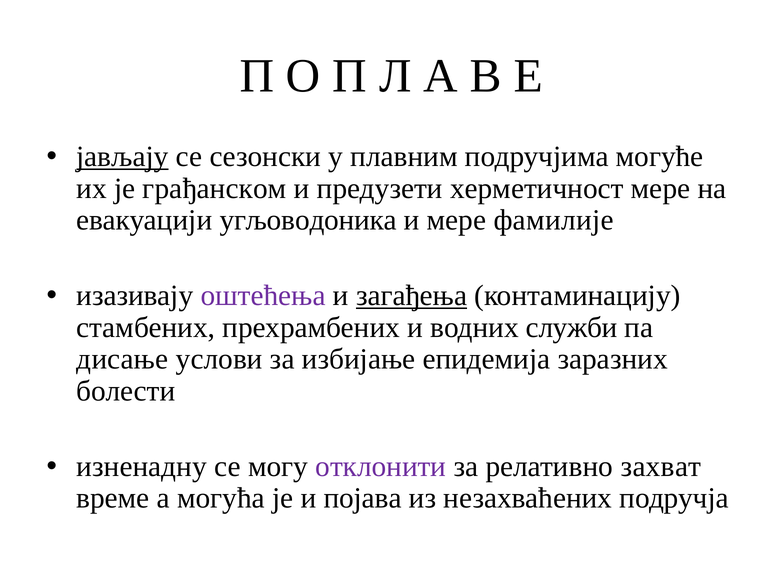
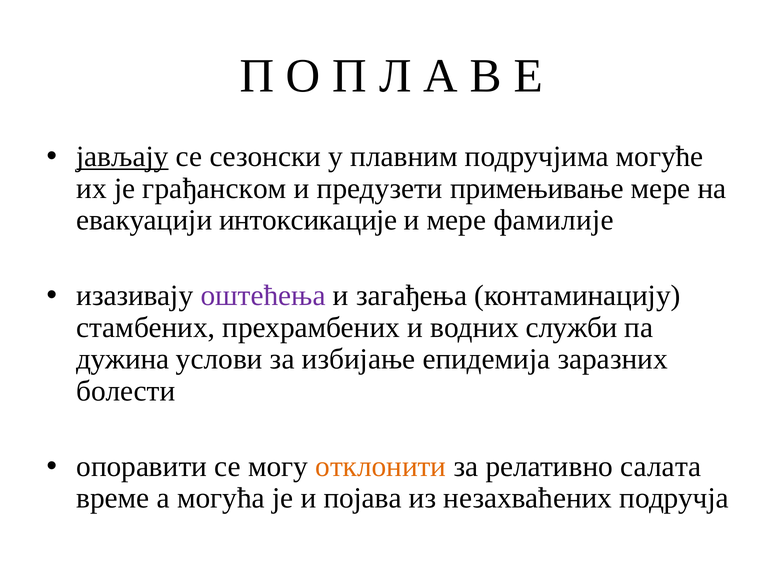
херметичност: херметичност -> примењивање (537, 188)
угљоводоника: угљоводоника -> интоксикације (308, 220)
загађења underline: present -> none (412, 296)
дисање: дисање -> дужина (123, 359)
изненадну: изненадну -> опоравити (142, 467)
отклонити colour: purple -> orange (381, 467)
захват: захват -> салата (661, 467)
